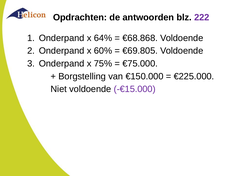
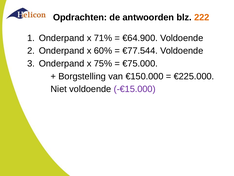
222 colour: purple -> orange (202, 17)
64%: 64% -> 71% (103, 38)
€68.868: €68.868 -> €64.900 (140, 38)
€69.805: €69.805 -> €77.544 (140, 51)
